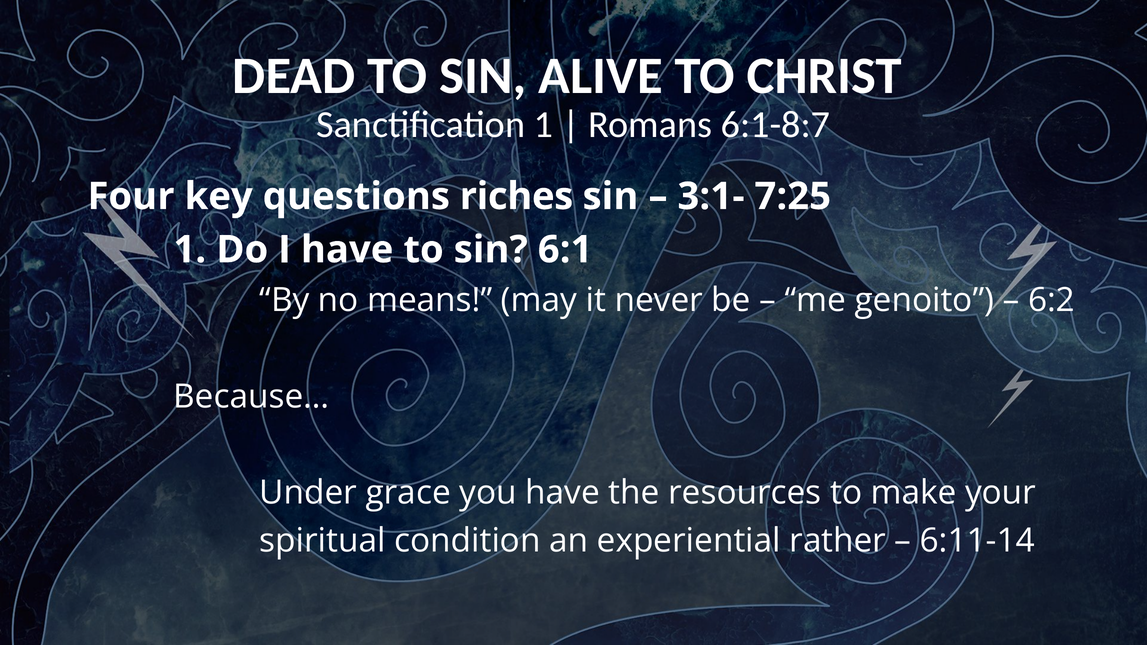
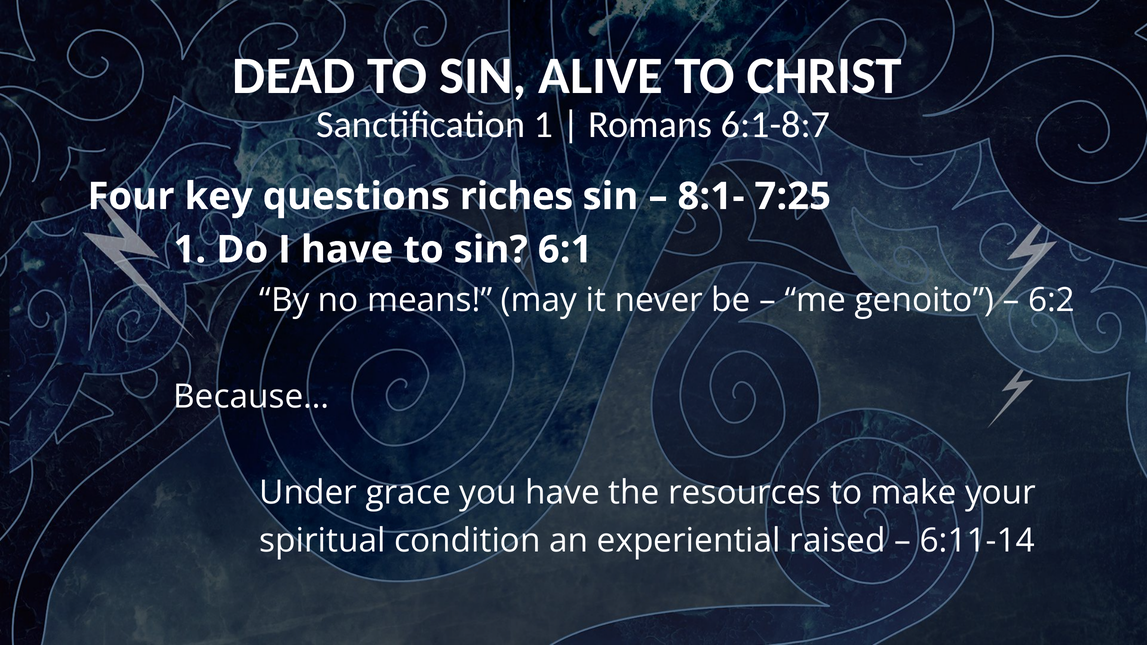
3:1-: 3:1- -> 8:1- (711, 196)
rather: rather -> raised (838, 541)
